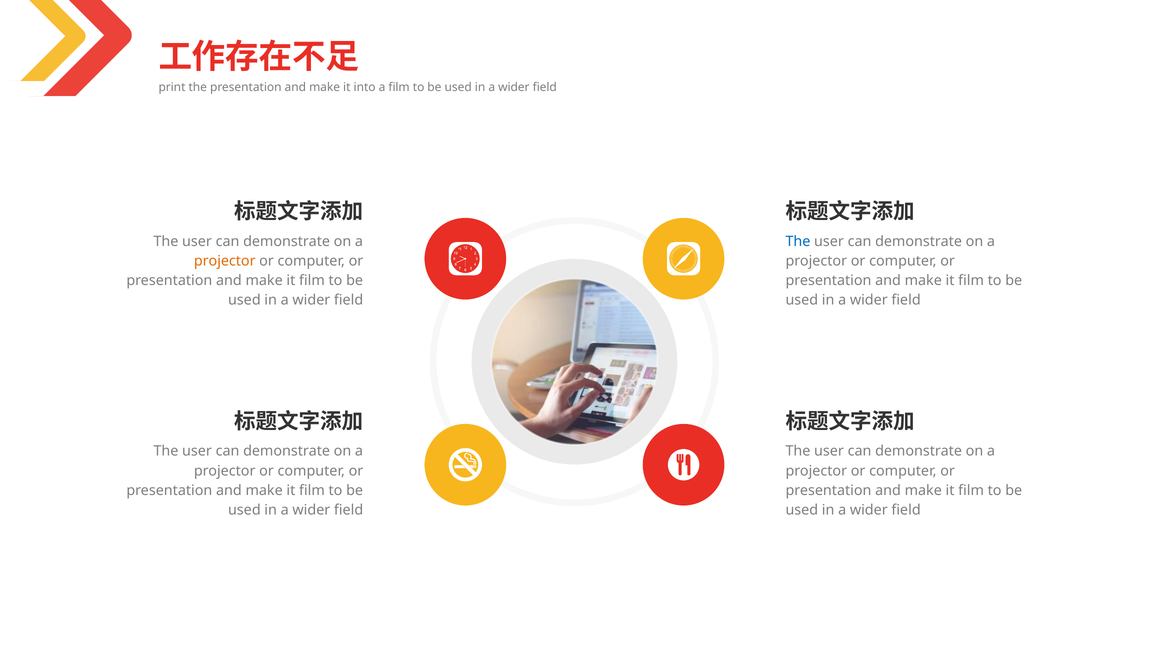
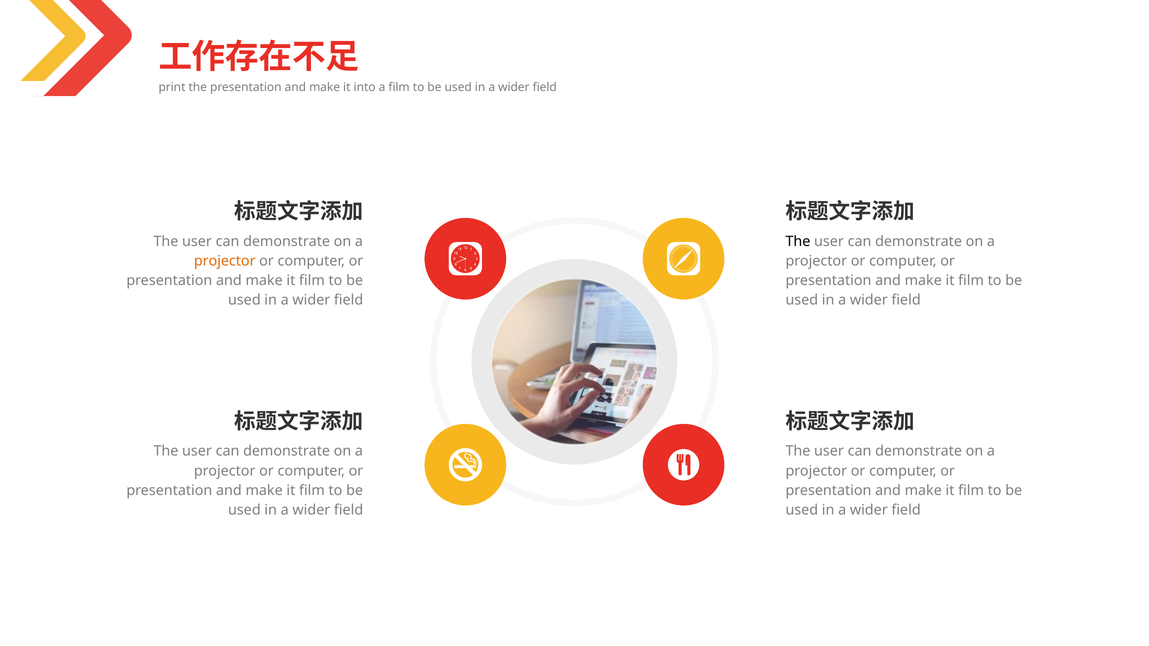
The colour: blue -> black (798, 241)
